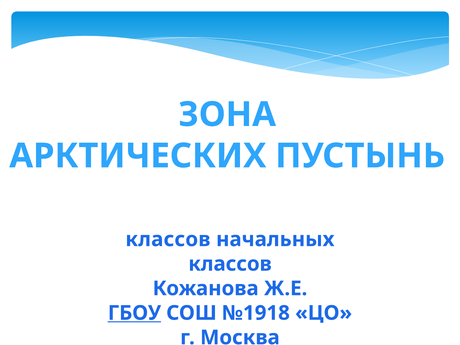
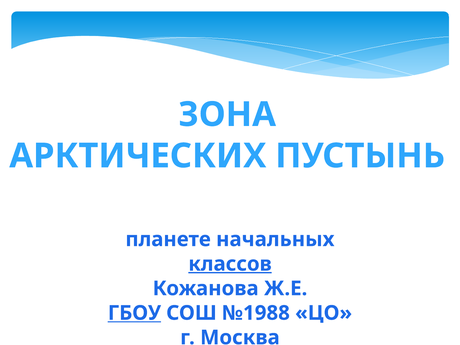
классов: классов -> планете (168, 239)
классов underline: none -> present (230, 264)
№1918: №1918 -> №1988 (256, 313)
